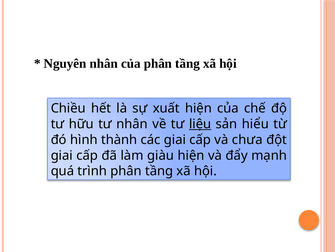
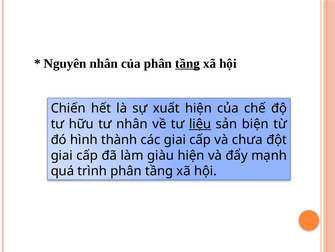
tầng underline: none -> present (188, 63)
Chiều: Chiều -> Chiến (68, 108)
hiểu: hiểu -> biện (255, 124)
